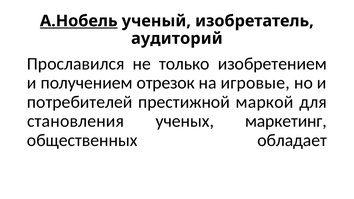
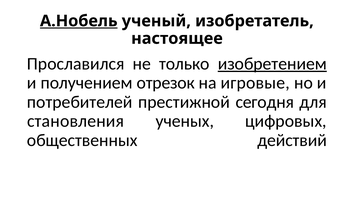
аудиторий: аудиторий -> настоящее (177, 38)
изобретением underline: none -> present (272, 64)
маркой: маркой -> сегодня (265, 102)
маркетинг: маркетинг -> цифровых (286, 121)
обладает: обладает -> действий (292, 140)
